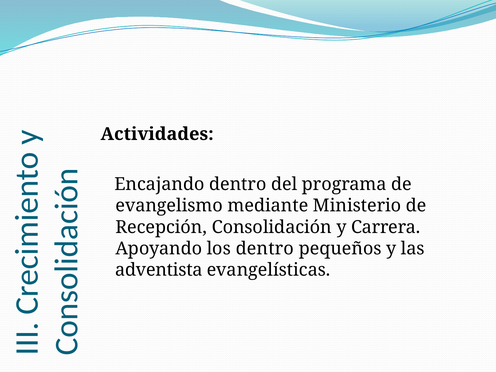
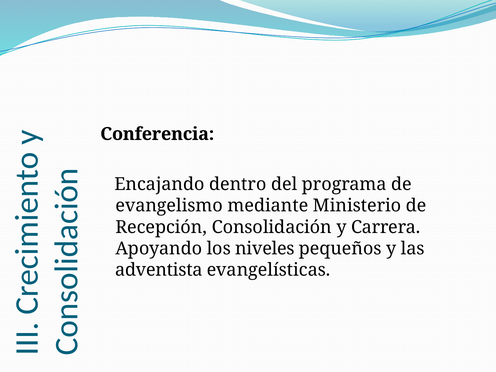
Actividades: Actividades -> Conferencia (157, 134)
los dentro: dentro -> niveles (265, 249)
